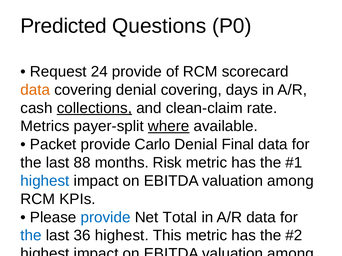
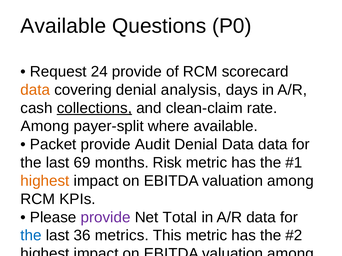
Predicted: Predicted -> Available (63, 26)
denial covering: covering -> analysis (191, 90)
Metrics: Metrics -> Among (45, 126)
where underline: present -> none (169, 126)
Carlo: Carlo -> Audit (152, 145)
Denial Final: Final -> Data (238, 145)
88: 88 -> 69 (82, 163)
highest colour: blue -> orange (45, 181)
provide colour: blue -> purple (106, 218)
36 highest: highest -> metrics (122, 236)
